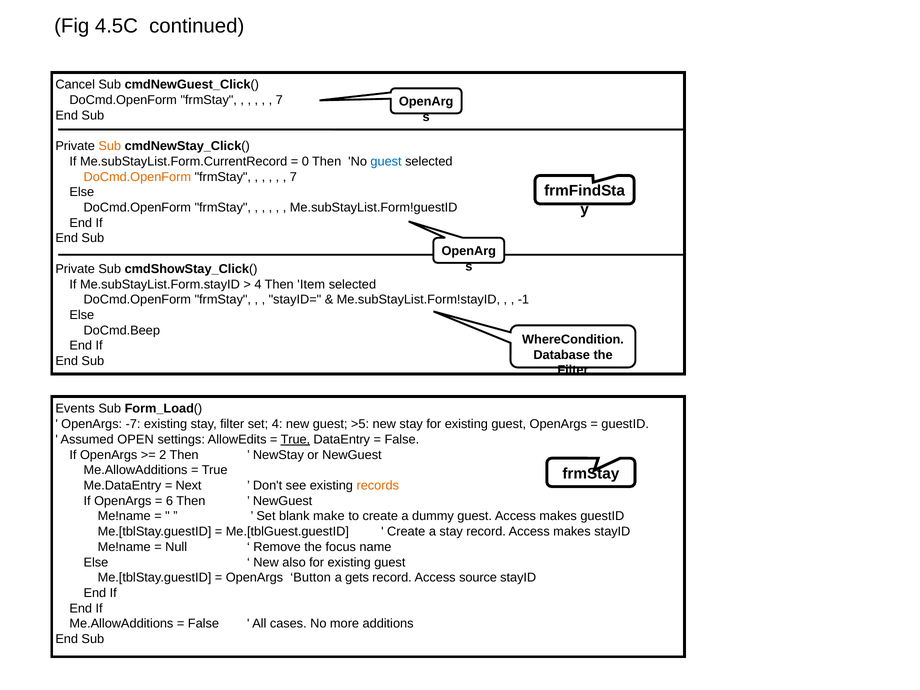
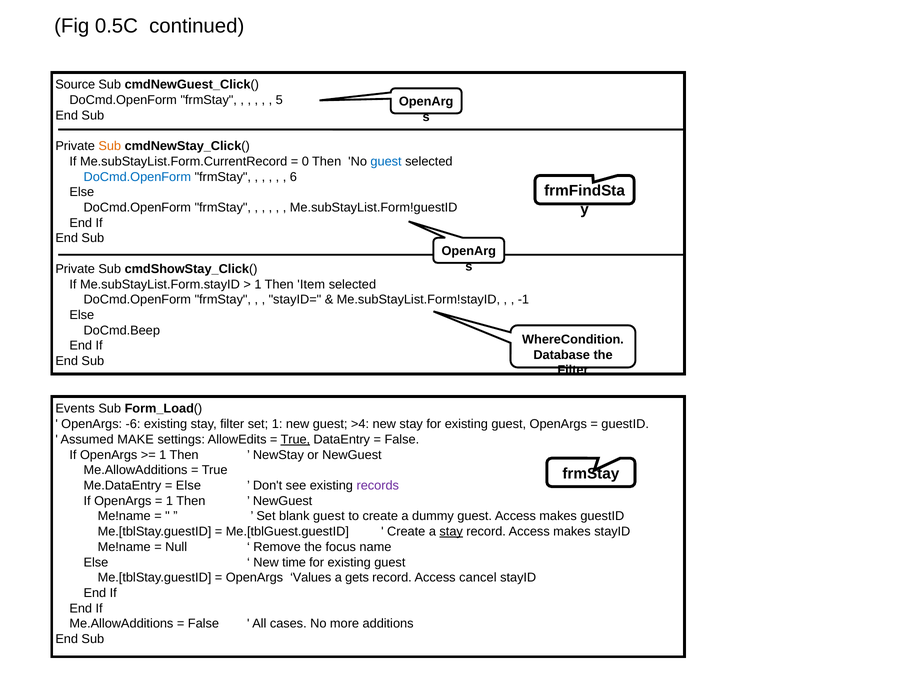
4.5C: 4.5C -> 0.5C (116, 26)
Cancel: Cancel -> Source (75, 85)
7: 7 -> 5 (279, 100)
DoCmd.OpenForm colour: orange -> blue (137, 177)
7: 7 -> 6 (293, 177)
4: 4 -> 1 (258, 284)
-7: -7 -> -6 (133, 424)
set 4: 4 -> 1 (277, 424)
>5: >5 -> >4 (360, 424)
OPEN: OPEN -> MAKE (136, 439)
2: 2 -> 1 (163, 455)
Next: Next -> Else (188, 486)
records colour: orange -> purple (378, 486)
6: 6 -> 1 (169, 501)
blank make: make -> guest (329, 516)
stay underline: none -> present (451, 532)
also: also -> time (294, 562)
Button: Button -> Values (311, 578)
source: source -> cancel (478, 578)
